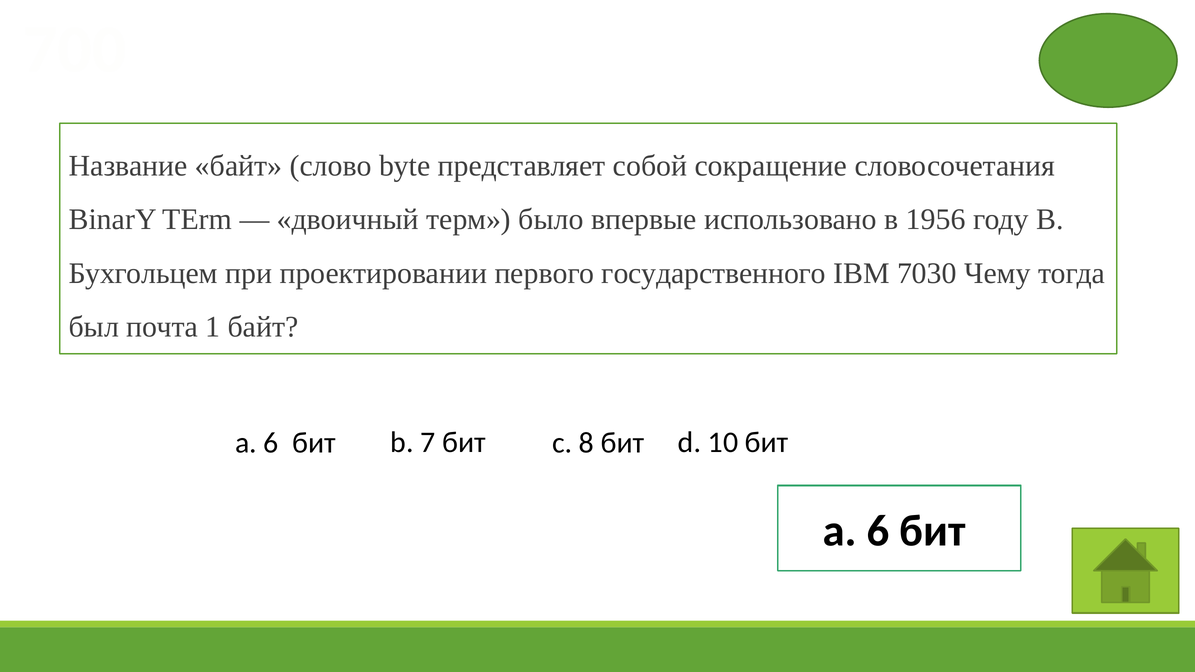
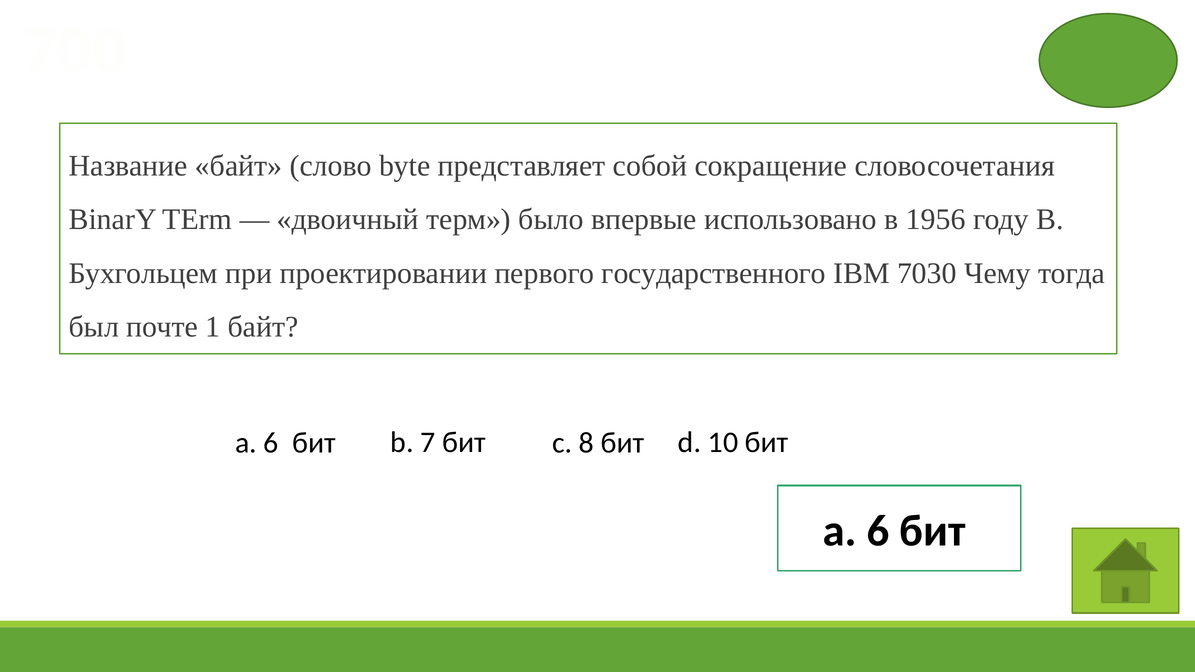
почта: почта -> почте (162, 327)
